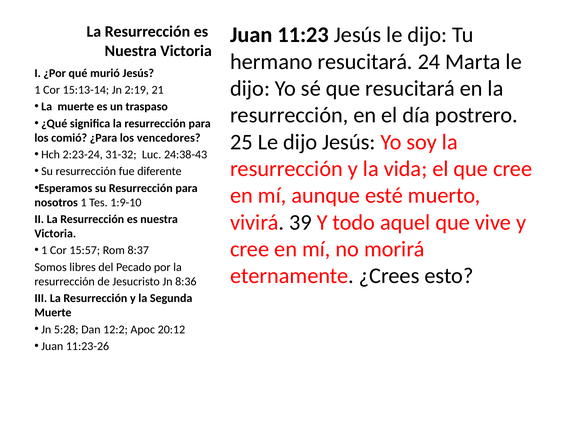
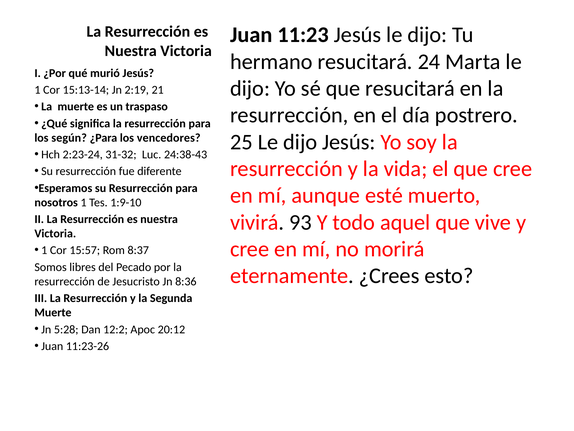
comió: comió -> según (69, 138)
39: 39 -> 93 (300, 222)
